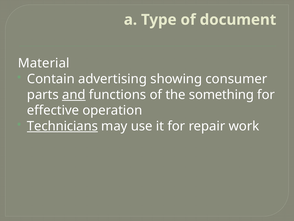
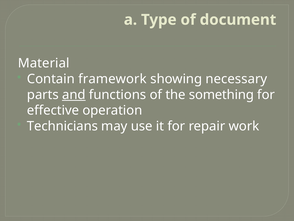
advertising: advertising -> framework (112, 79)
consumer: consumer -> necessary (236, 79)
Technicians underline: present -> none (62, 126)
